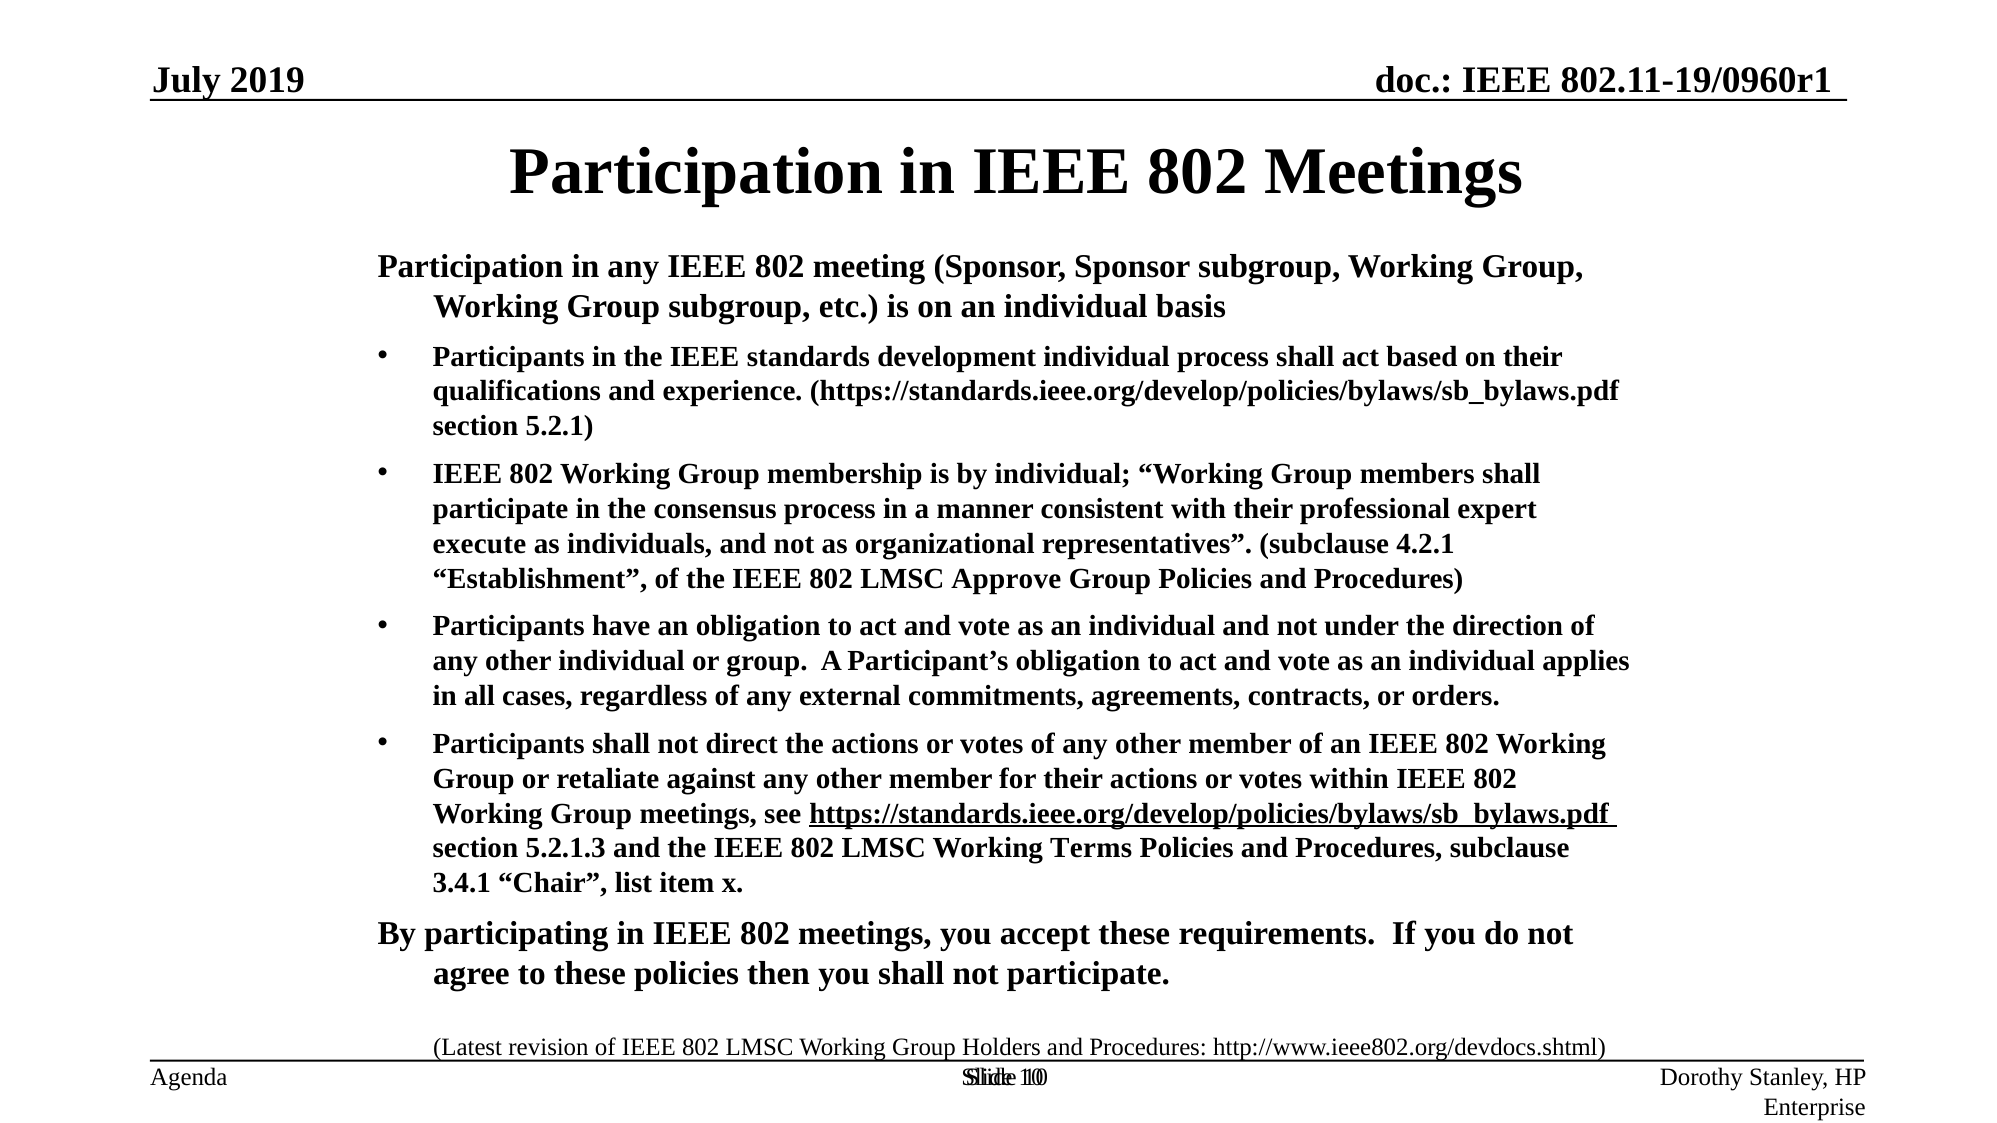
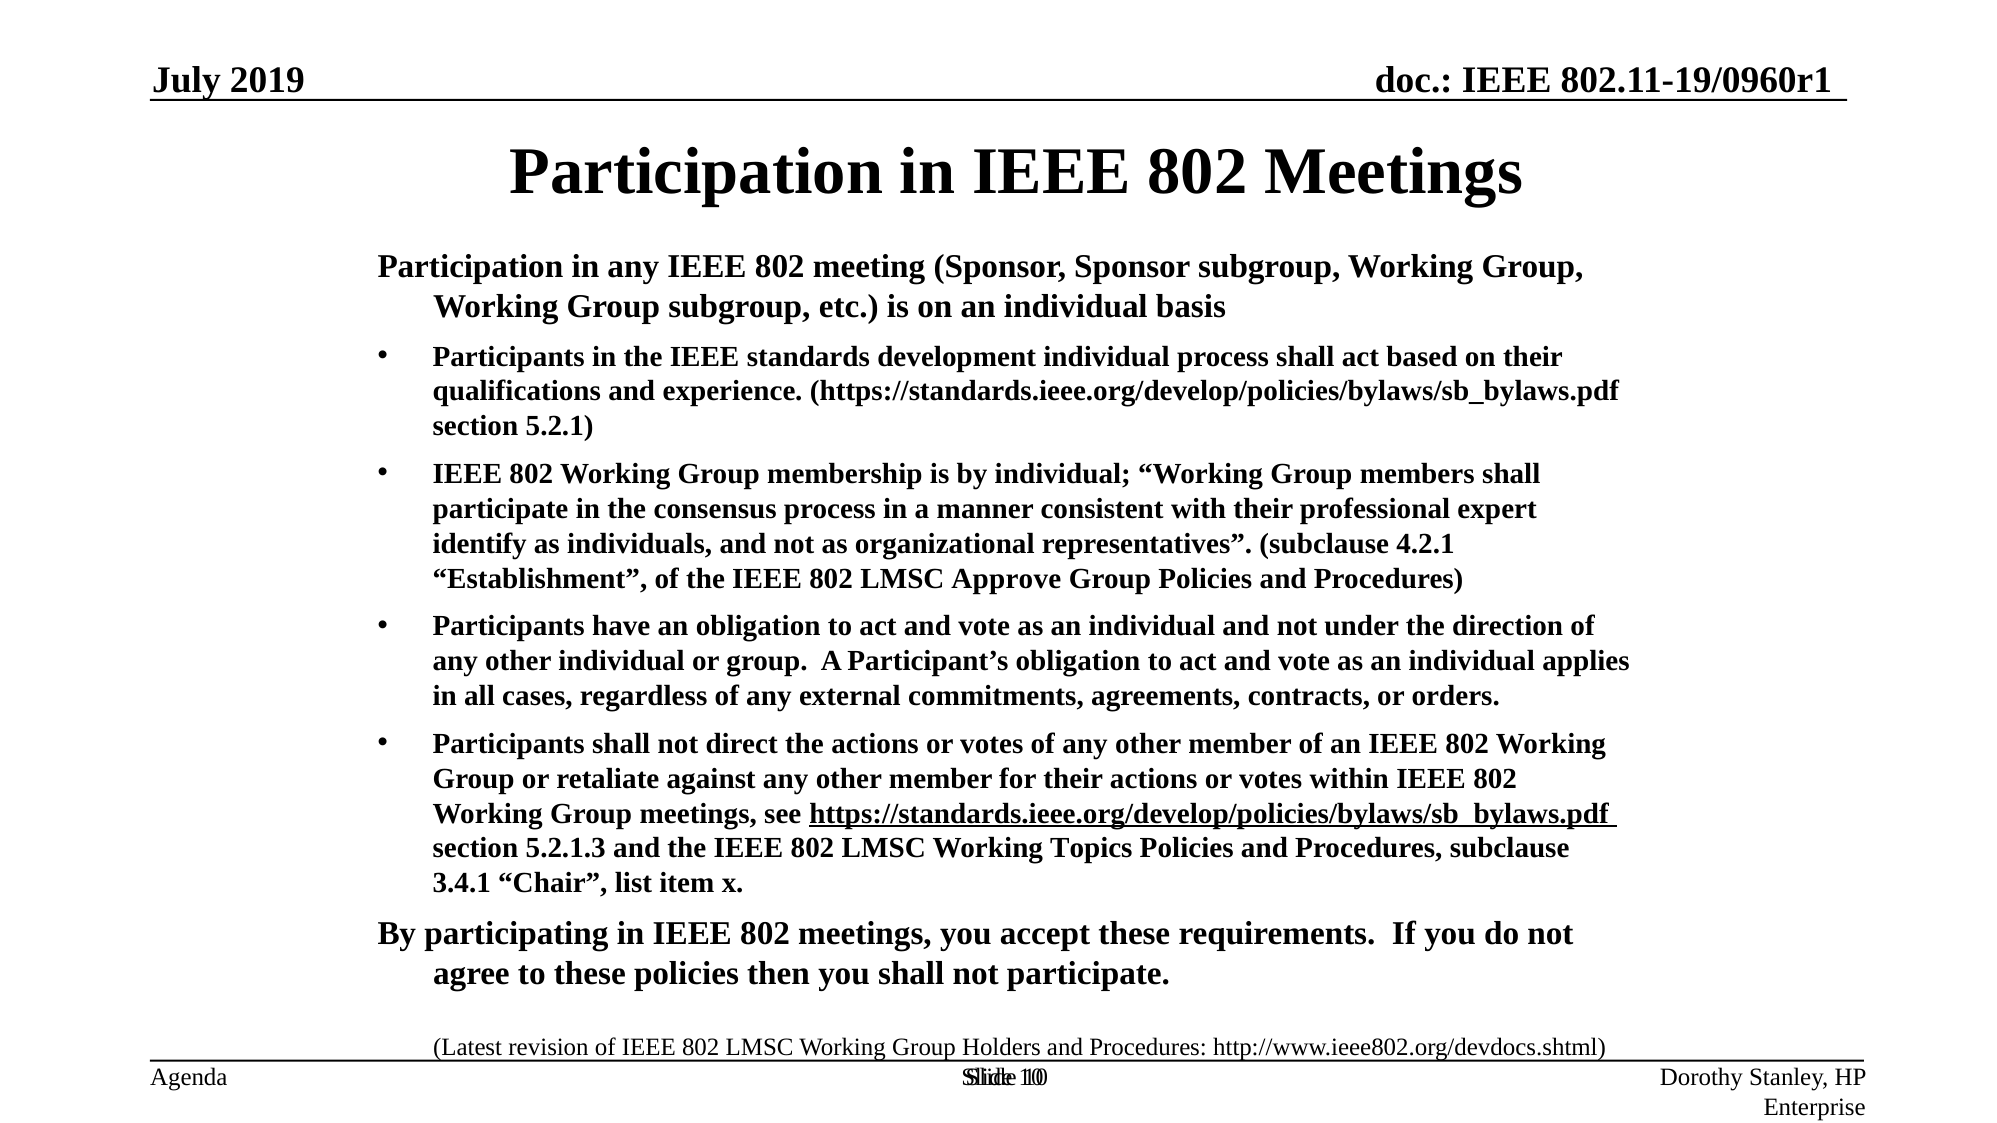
execute: execute -> identify (480, 544)
Terms: Terms -> Topics (1091, 849)
